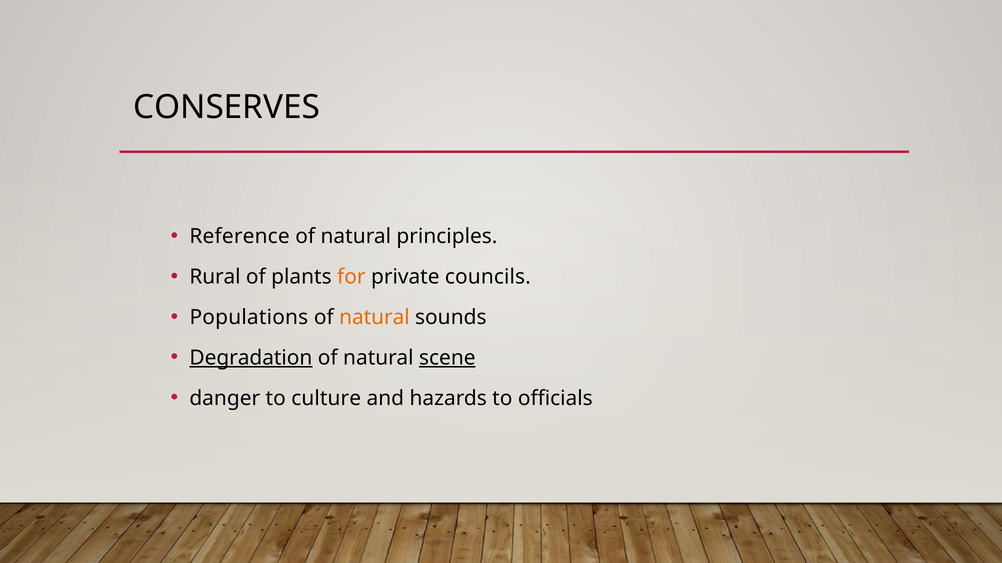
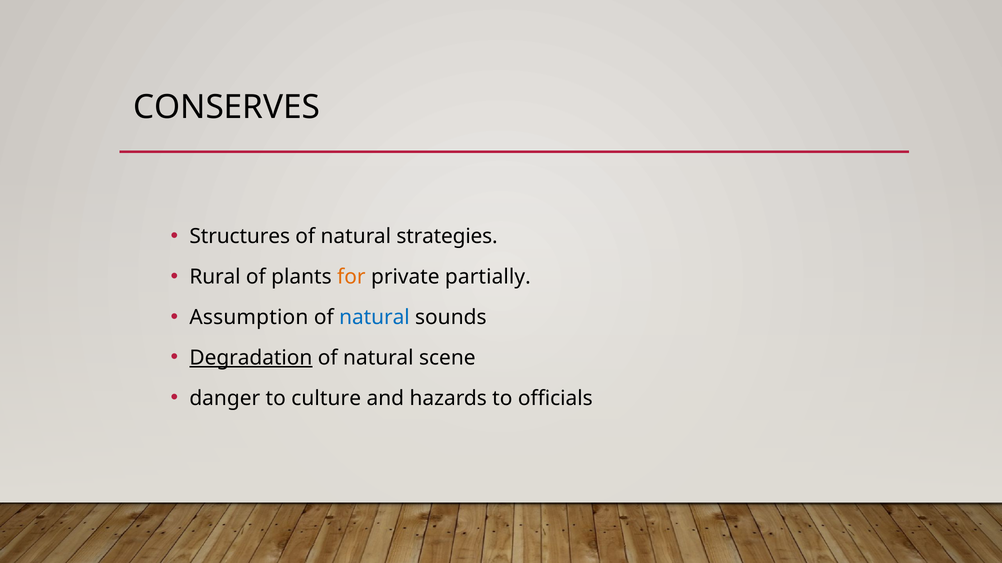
Reference: Reference -> Structures (240, 237)
principles: principles -> strategies (447, 237)
councils: councils -> partially (488, 277)
Populations: Populations -> Assumption (249, 318)
natural colour: orange -> blue (374, 318)
scene underline: present -> none (447, 358)
